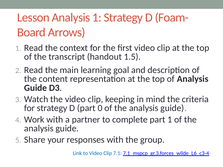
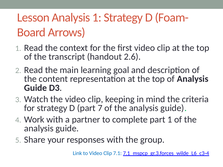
1.5: 1.5 -> 2.6 (132, 57)
0: 0 -> 7 (100, 108)
